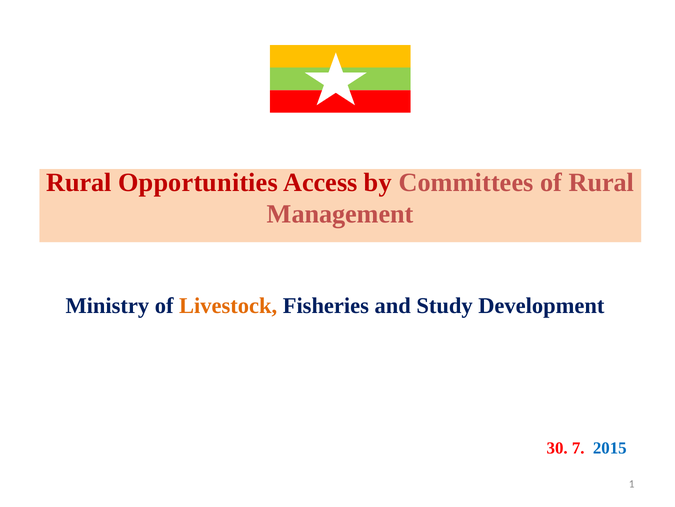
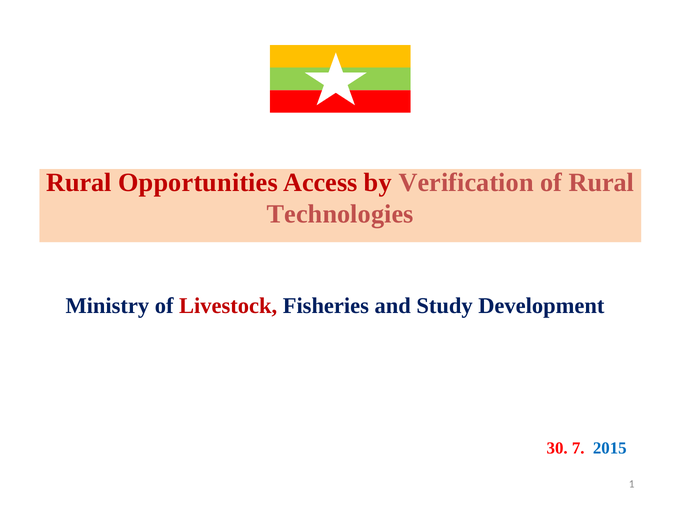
Committees: Committees -> Verification (466, 182)
Management: Management -> Technologies (340, 214)
Livestock colour: orange -> red (228, 305)
